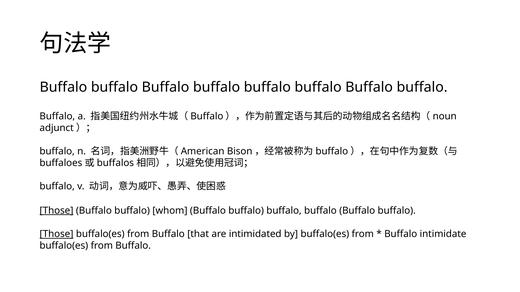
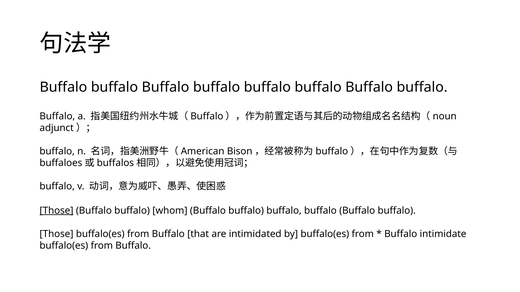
Those underline: present -> none (57, 234)
